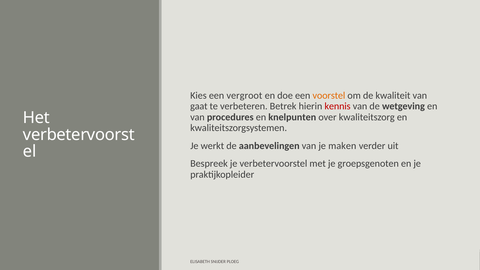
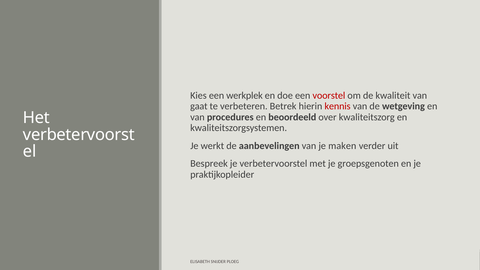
vergroot: vergroot -> werkplek (245, 95)
voorstel colour: orange -> red (329, 95)
knelpunten: knelpunten -> beoordeeld (292, 117)
